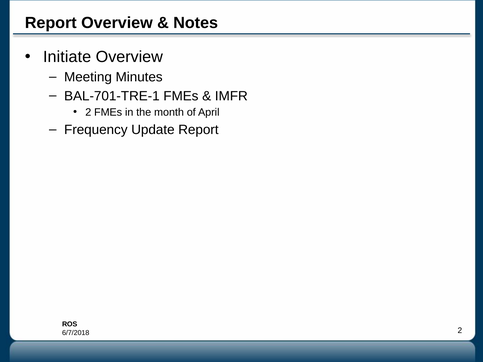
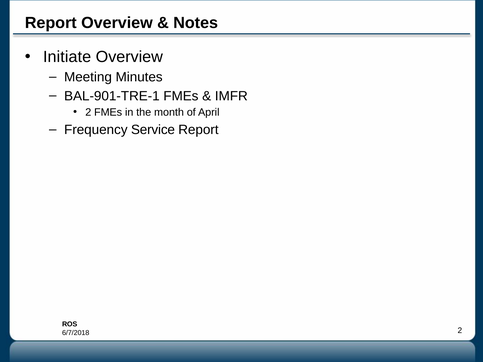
BAL-701-TRE-1: BAL-701-TRE-1 -> BAL-901-TRE-1 (112, 96)
Update: Update -> Service (153, 130)
